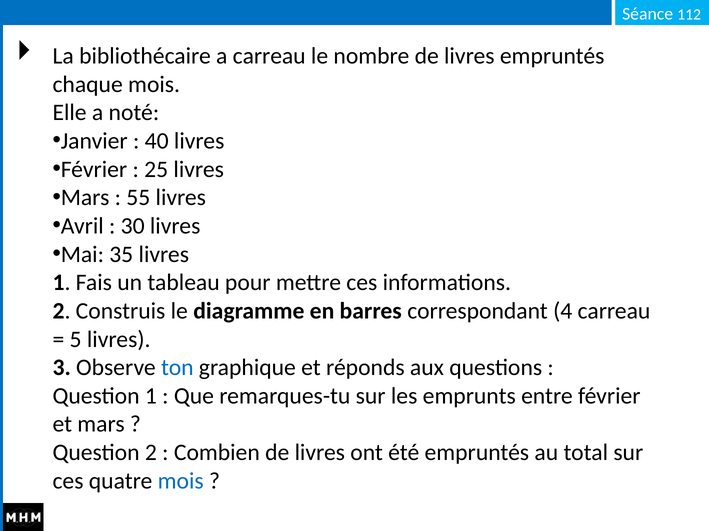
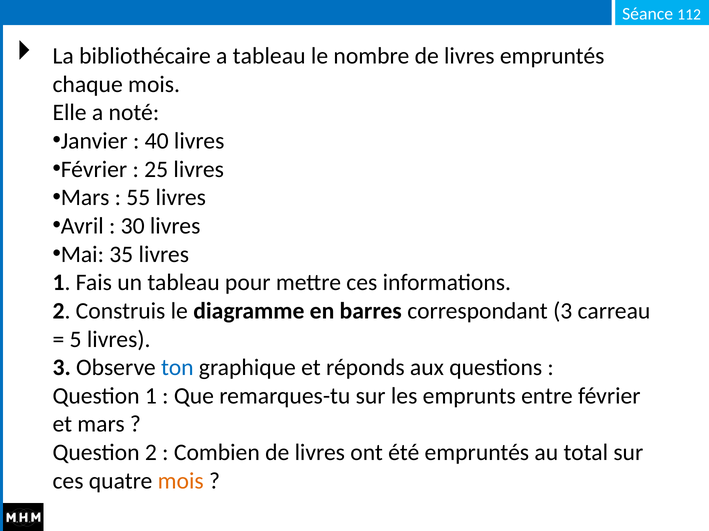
a carreau: carreau -> tableau (269, 56)
correspondant 4: 4 -> 3 (563, 311)
mois colour: blue -> orange (181, 482)
